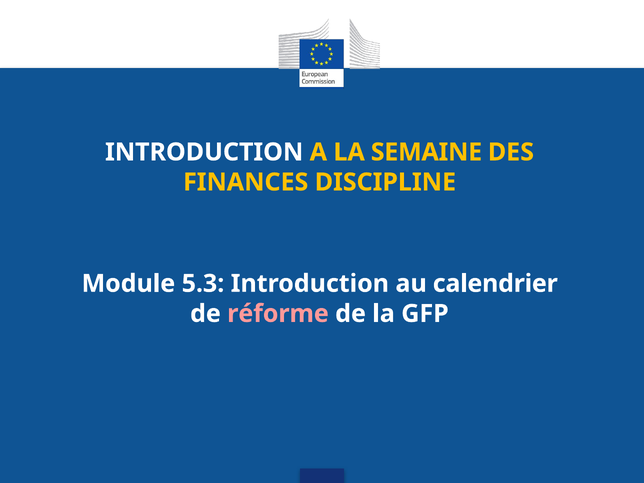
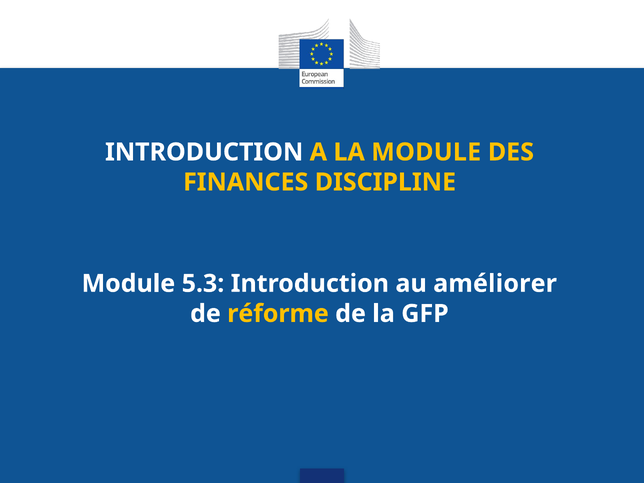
LA SEMAINE: SEMAINE -> MODULE (426, 152)
calendrier: calendrier -> améliorer (495, 284)
réforme colour: pink -> yellow (278, 314)
